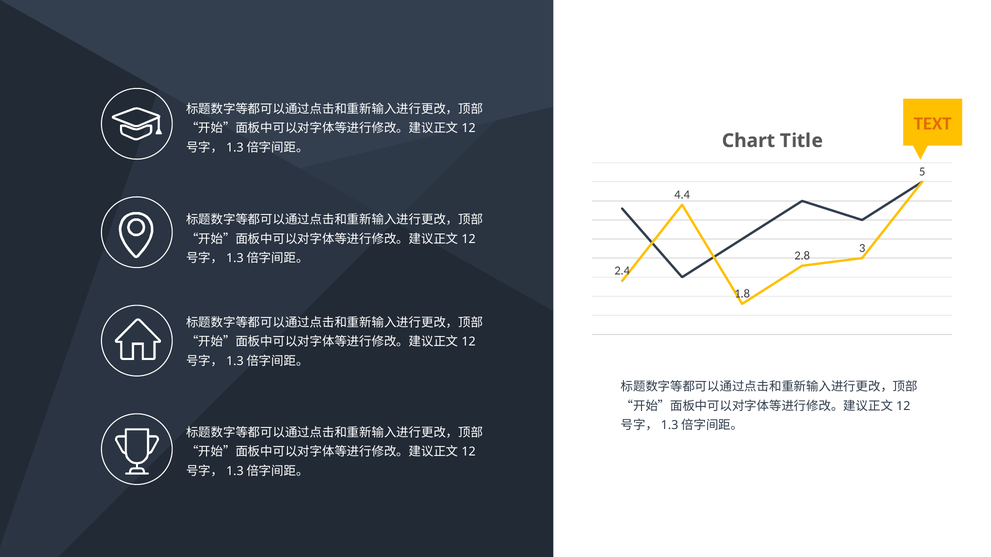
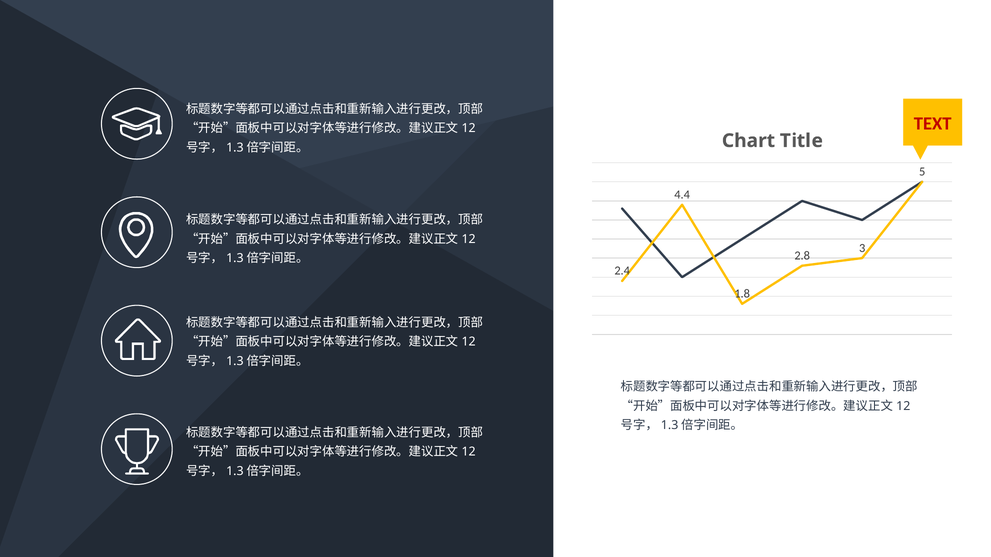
TEXT colour: orange -> red (933, 124)
